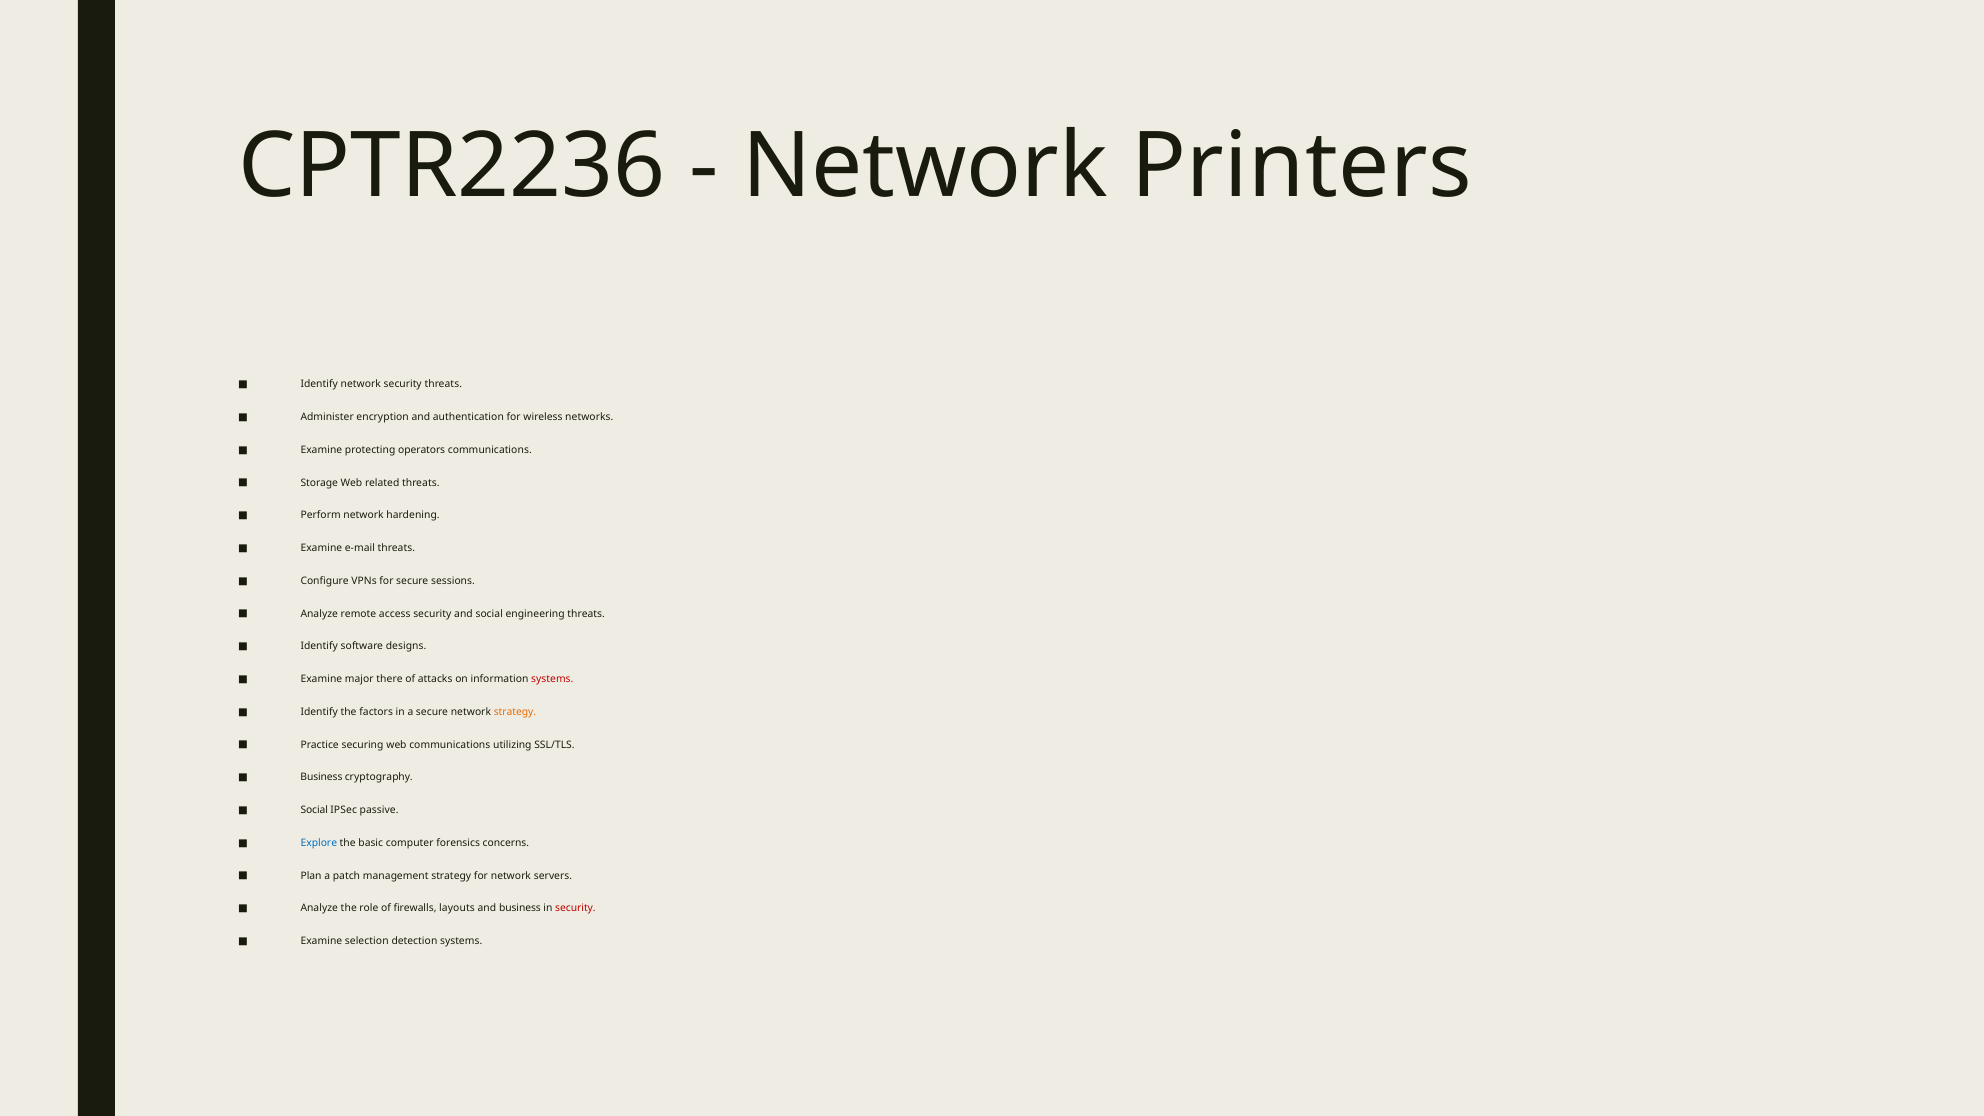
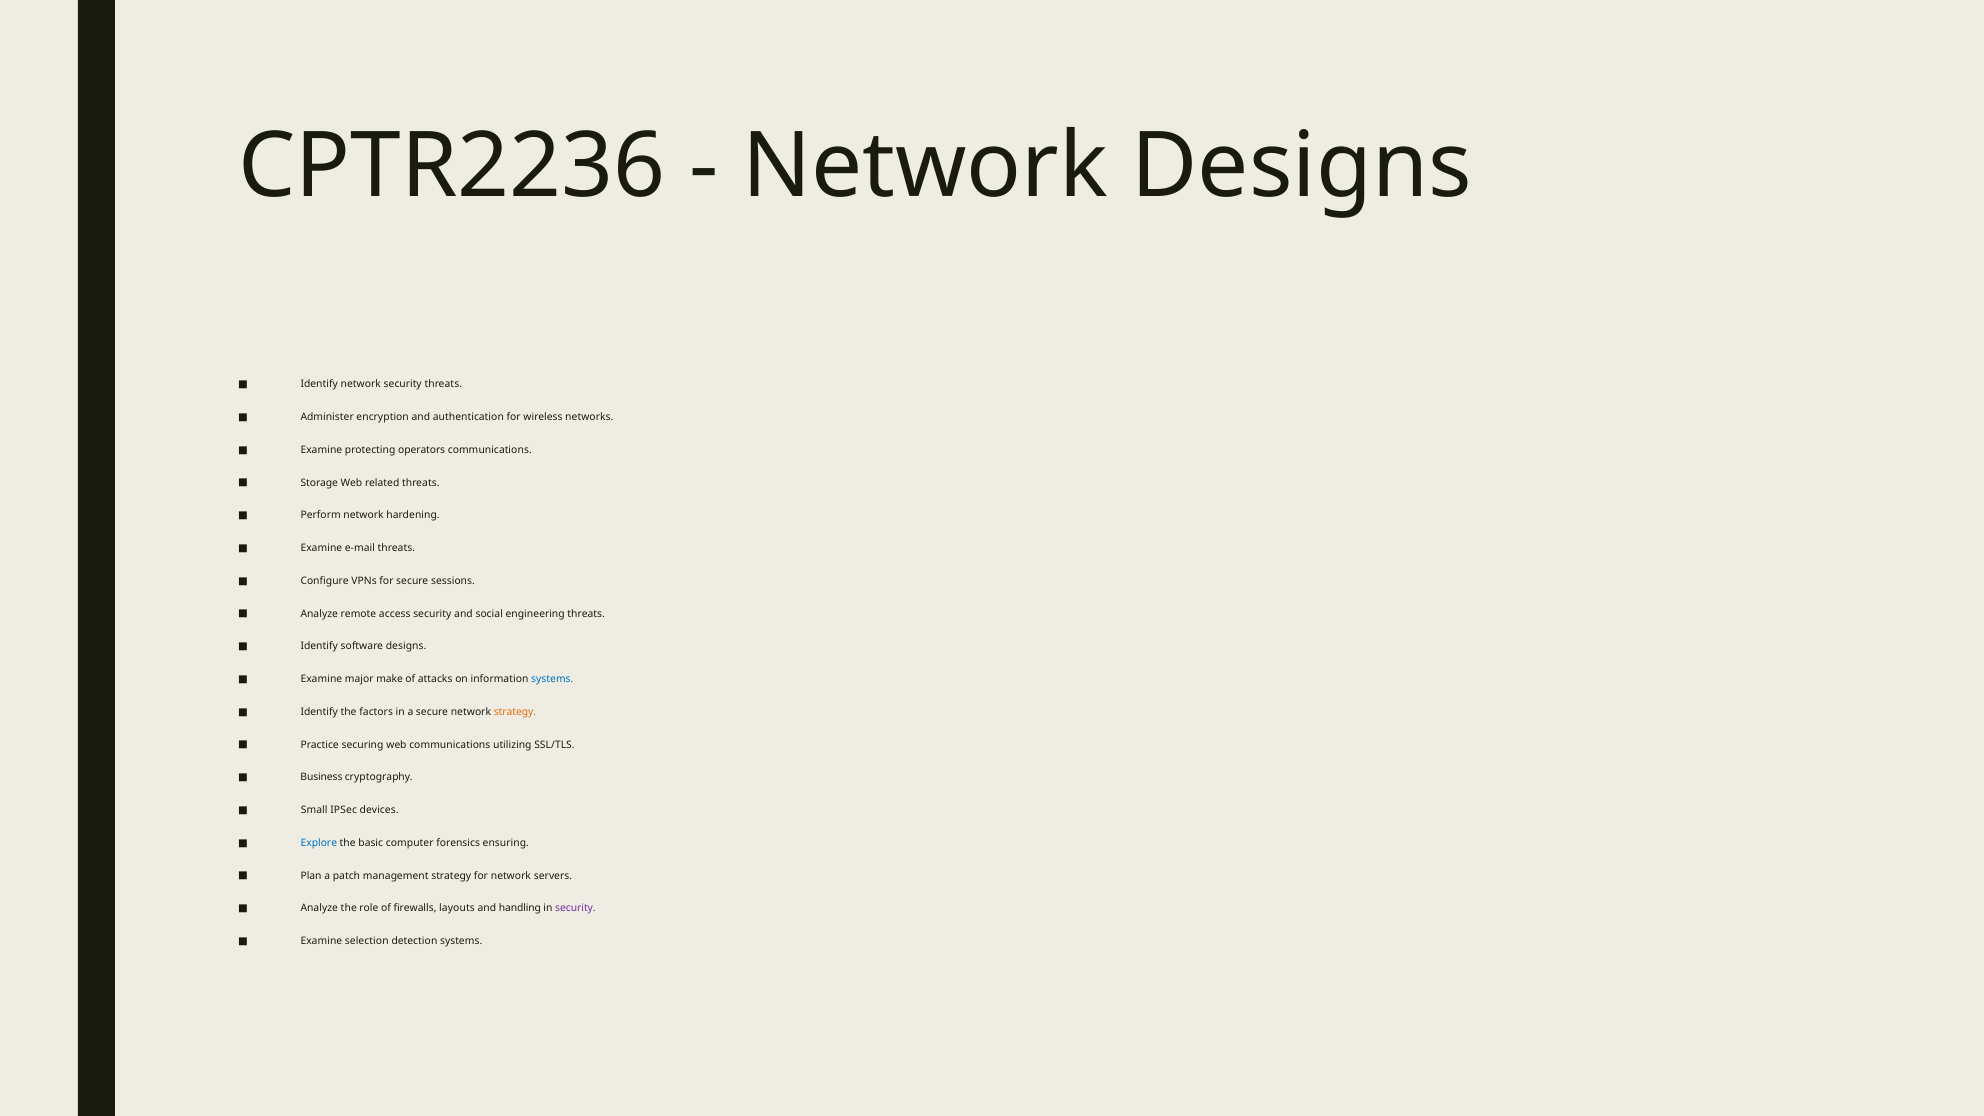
Network Printers: Printers -> Designs (1302, 167)
there: there -> make (390, 679)
systems colour: red -> blue (552, 679)
Social: Social -> Small (314, 810)
passive: passive -> devices (379, 810)
concerns: concerns -> ensuring (506, 843)
and business: business -> handling (520, 908)
security colour: red -> purple (575, 908)
